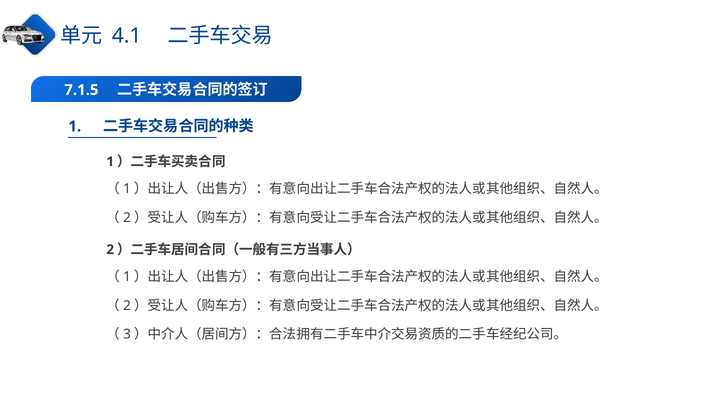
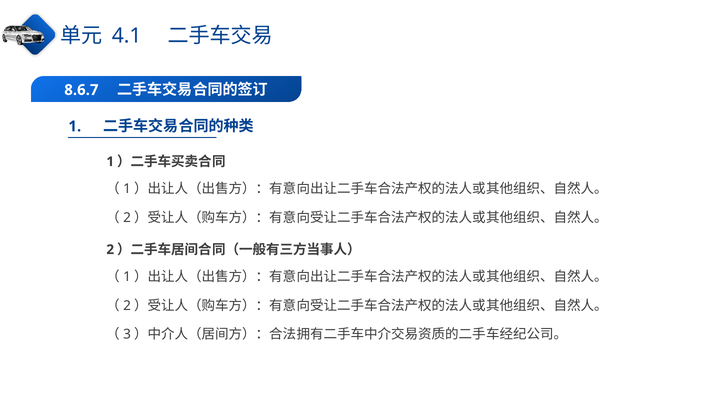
7.1.5: 7.1.5 -> 8.6.7 (81, 90)
